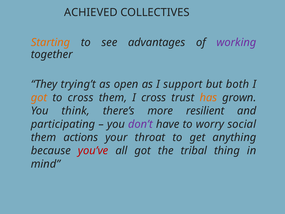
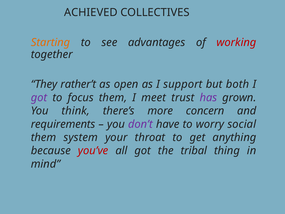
working colour: purple -> red (236, 42)
trying’t: trying’t -> rather’t (78, 84)
got colour: orange -> purple (39, 97)
to cross: cross -> focus (81, 97)
I cross: cross -> meet (154, 97)
has colour: orange -> purple (208, 97)
resilient: resilient -> concern (205, 111)
participating: participating -> requirements (63, 124)
actions: actions -> system (81, 137)
